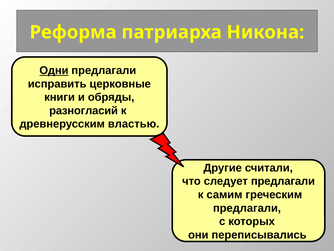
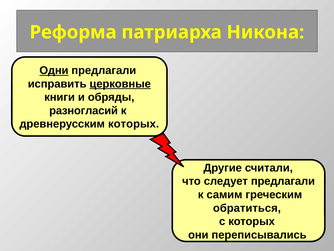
церковные underline: none -> present (120, 84)
древнерусским властью: властью -> которых (134, 124)
предлагали: предлагали -> обратиться (247, 208)
